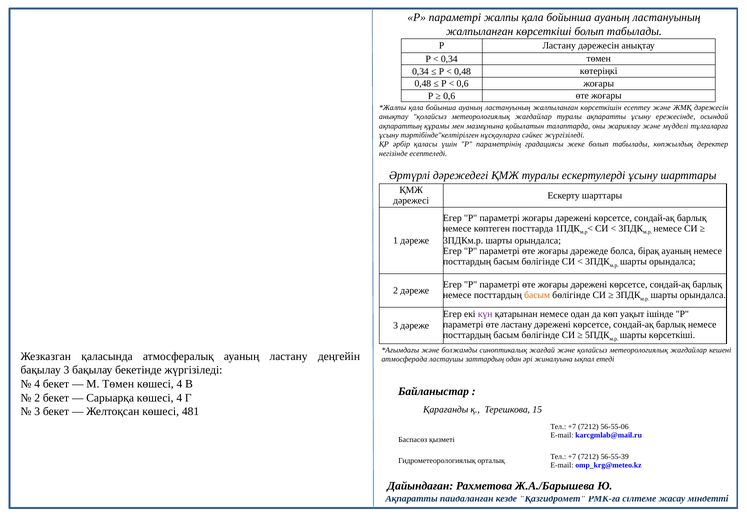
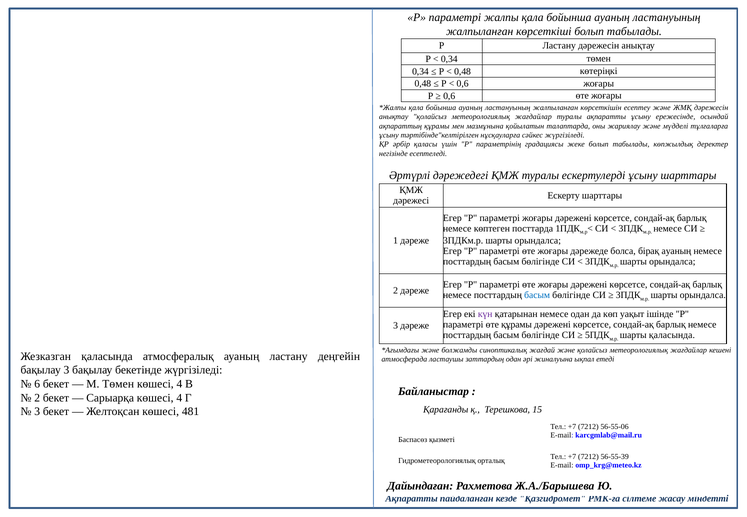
басым colour: orange -> blue (537, 295)
өте ластану: ластану -> құрамы (517, 325)
шарты көрсеткіші: көрсеткіші -> қаласында (672, 335)
4: 4 -> 6 (37, 384)
